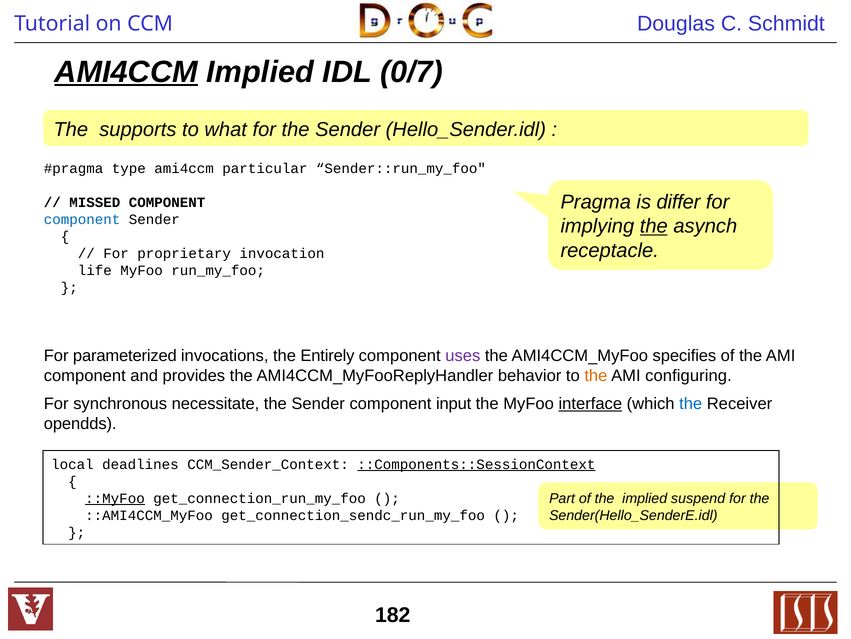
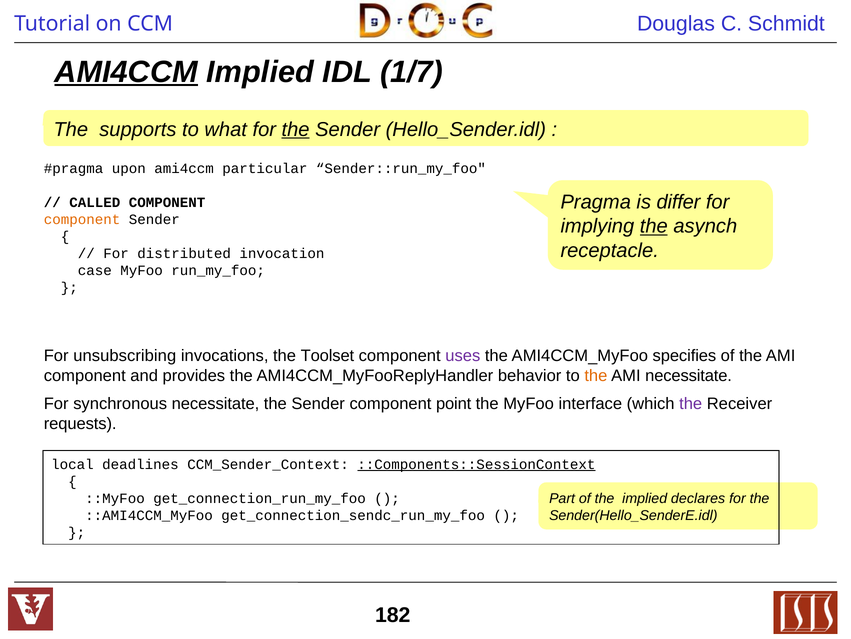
0/7: 0/7 -> 1/7 (412, 72)
the underline: none -> present (296, 129)
type: type -> upon (129, 168)
MISSED: MISSED -> CALLED (95, 202)
component colour: blue -> orange (82, 219)
proprietary: proprietary -> distributed (184, 253)
life: life -> case (95, 270)
parameterized: parameterized -> unsubscribing (125, 355)
Entirely: Entirely -> Toolset (327, 355)
AMI configuring: configuring -> necessitate (689, 375)
input: input -> point (454, 403)
interface underline: present -> none (590, 403)
the colour: blue -> purple (691, 403)
opendds: opendds -> requests (80, 423)
suspend: suspend -> declares (698, 498)
::MyFoo underline: present -> none (115, 498)
